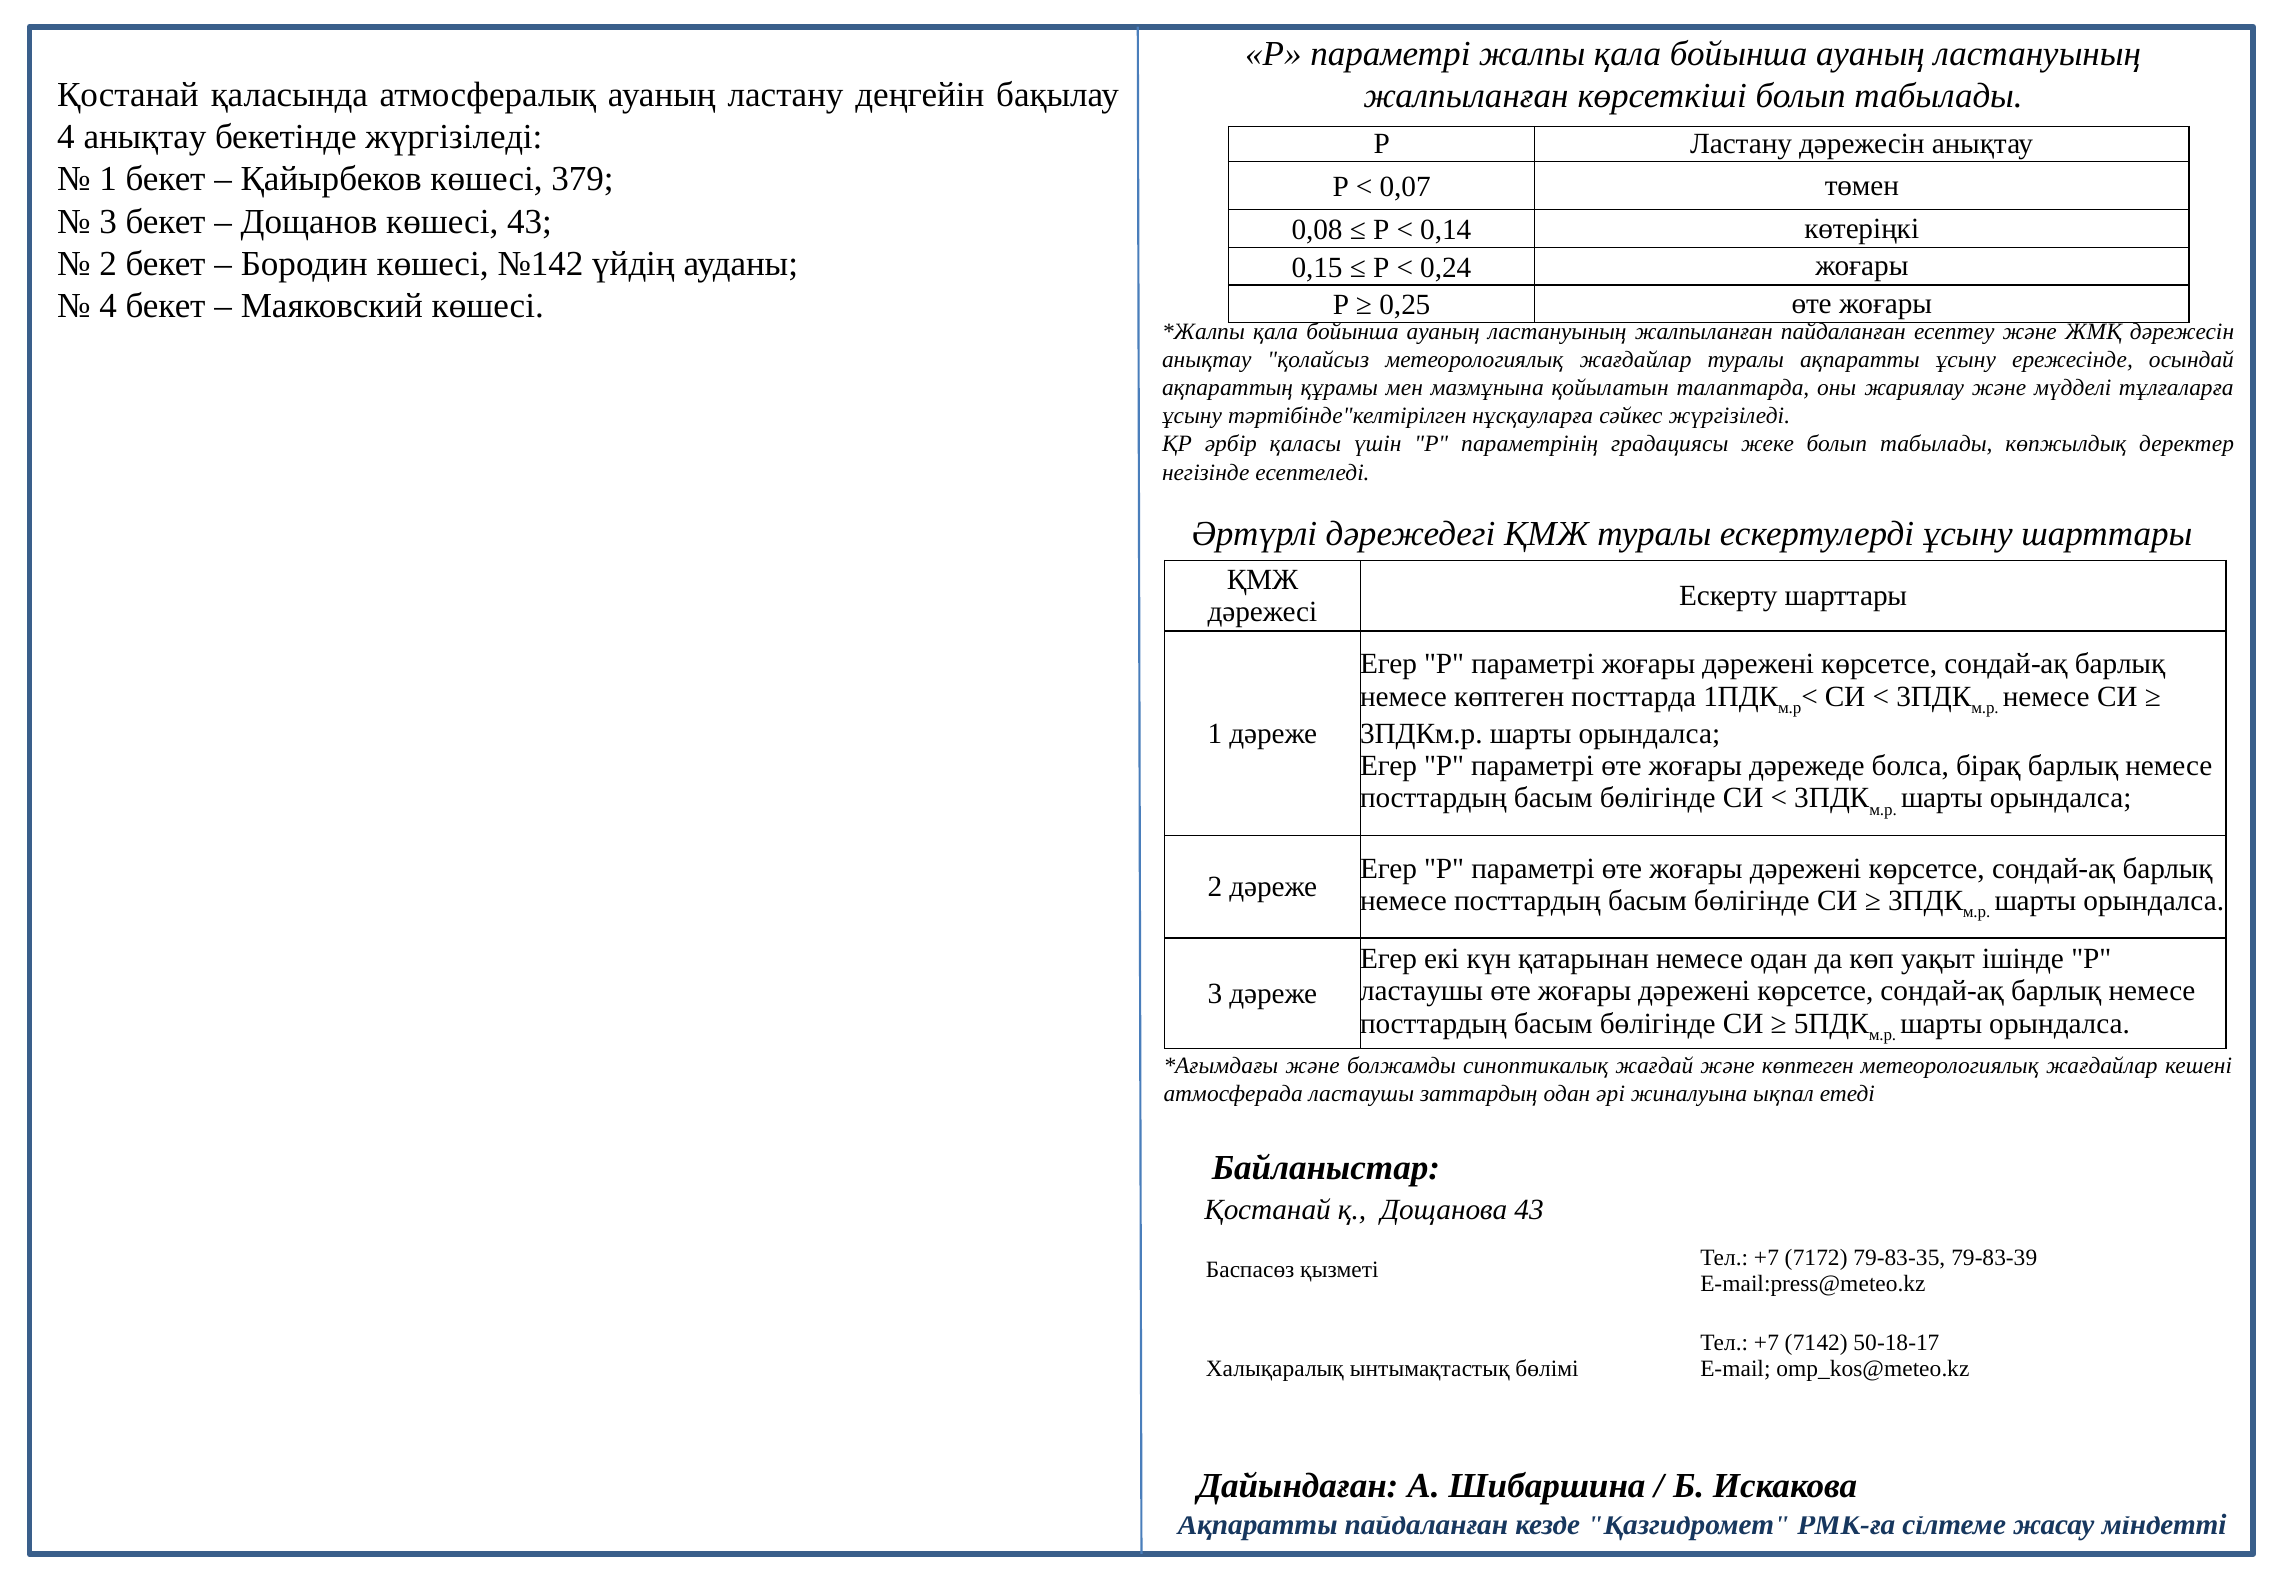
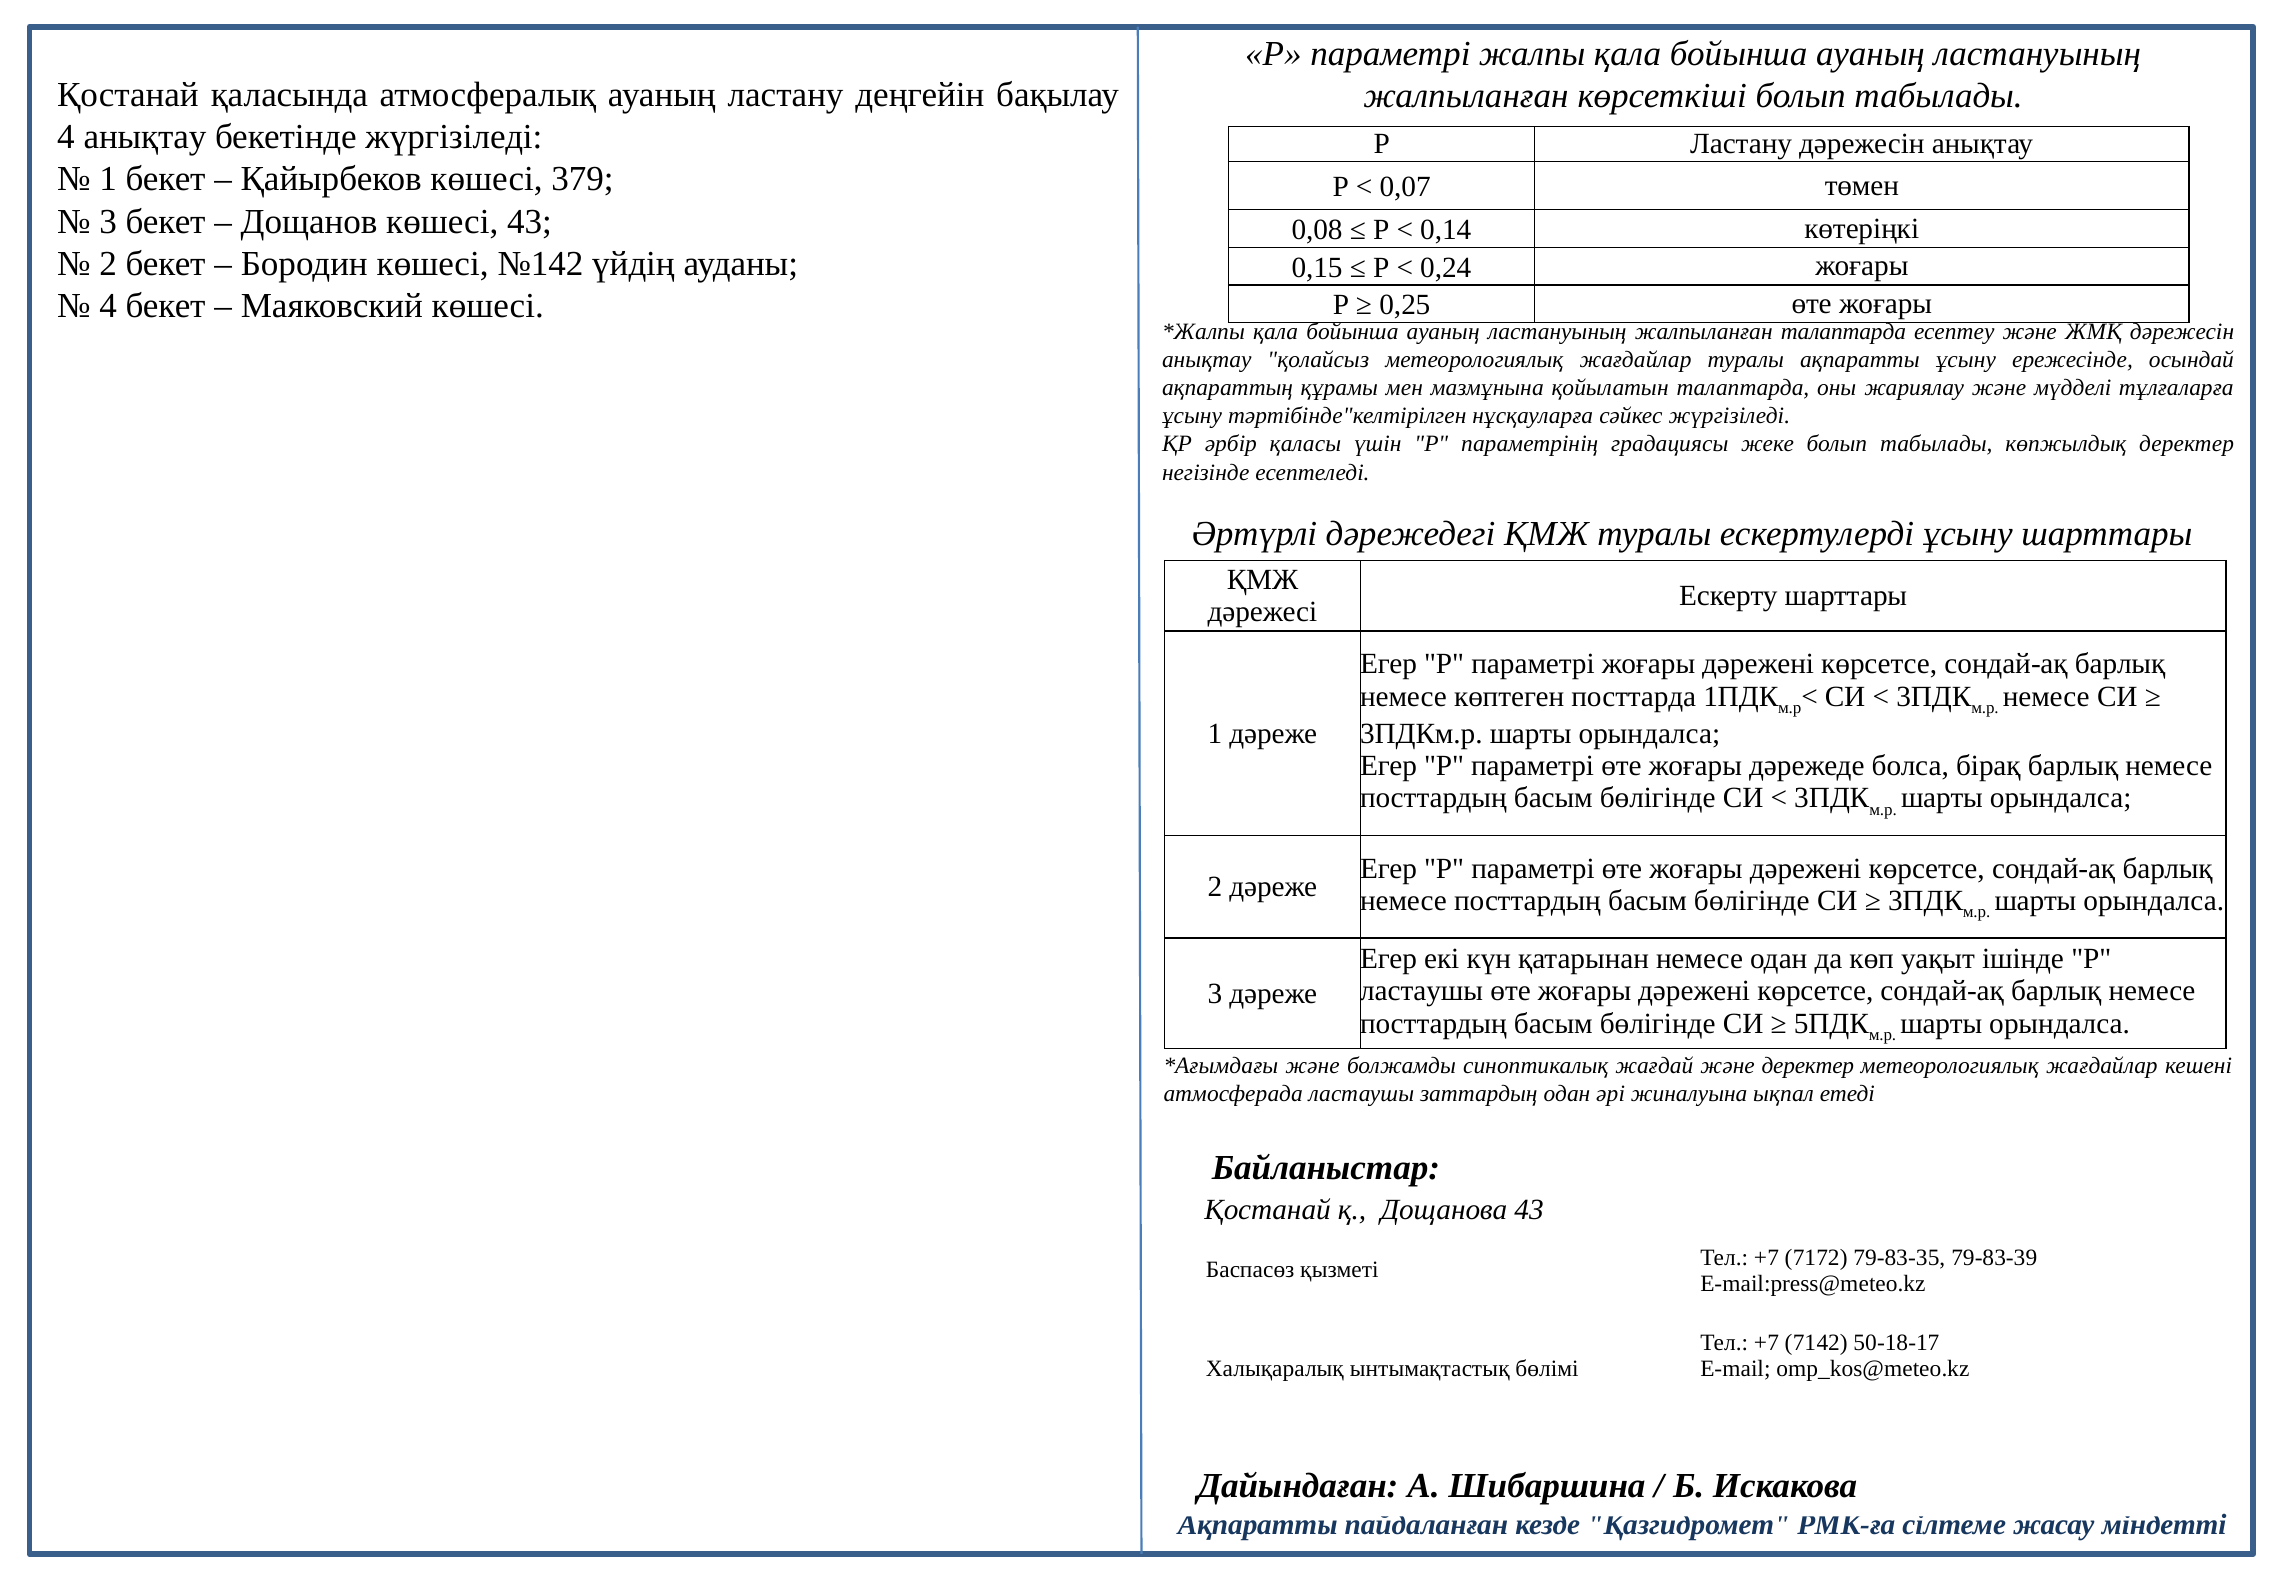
жалпыланған пайдаланған: пайдаланған -> талаптарда (1843, 332)
және көптеген: көптеген -> деректер (1808, 1066)
